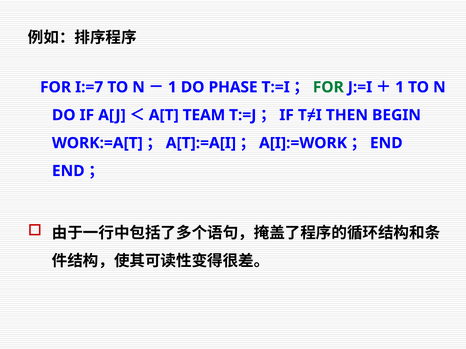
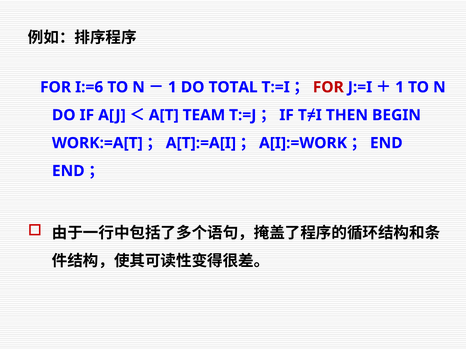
I:=7: I:=7 -> I:=6 (89, 87)
PHASE: PHASE -> TOTAL (233, 87)
FOR colour: green -> red (328, 87)
